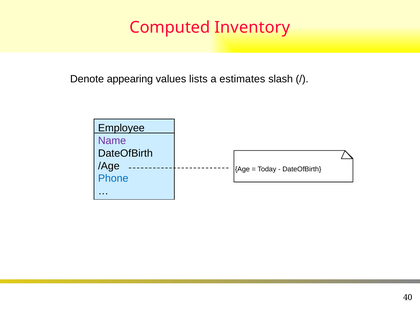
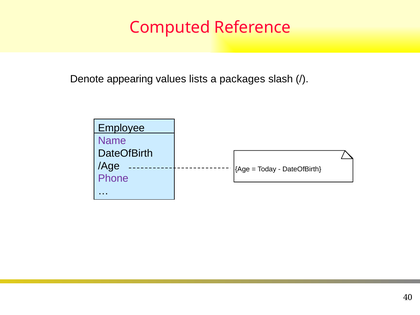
Inventory: Inventory -> Reference (252, 27)
estimates: estimates -> packages (242, 79)
Phone colour: blue -> purple (113, 178)
